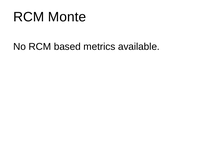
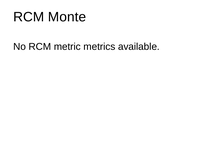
based: based -> metric (67, 47)
